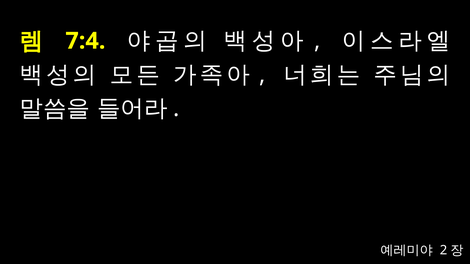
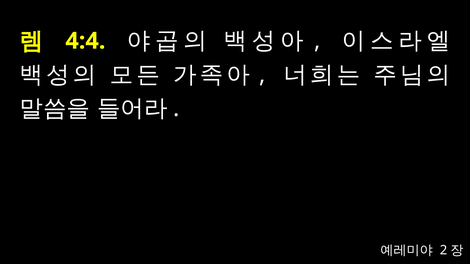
7:4: 7:4 -> 4:4 (85, 41)
